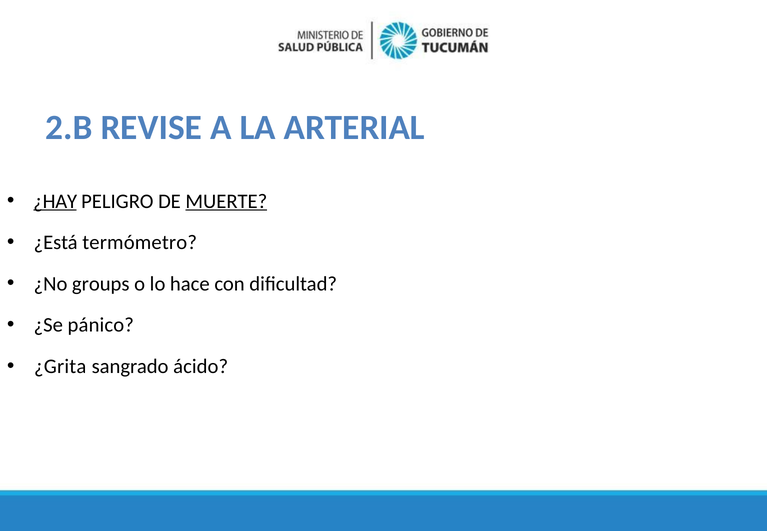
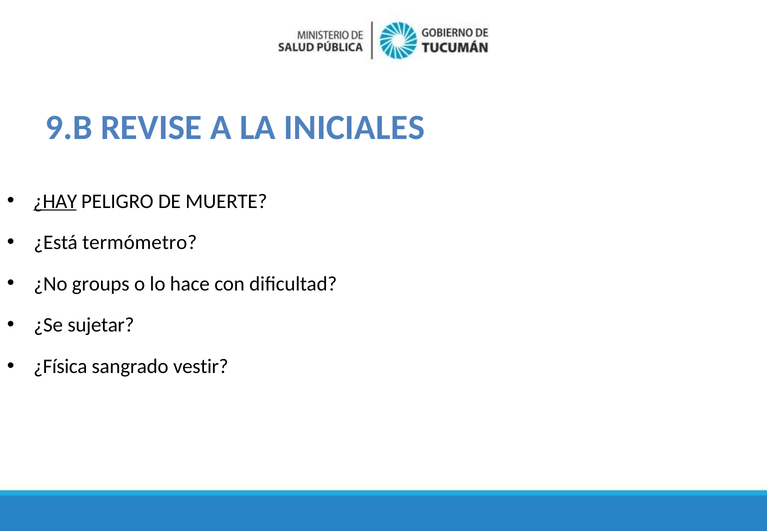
2.B: 2.B -> 9.B (69, 127)
ARTERIAL: ARTERIAL -> INICIALES (354, 127)
MUERTE underline: present -> none (226, 201)
pánico: pánico -> sujetar (101, 325)
¿Grita: ¿Grita -> ¿Física (60, 366)
ácido: ácido -> vestir (201, 366)
